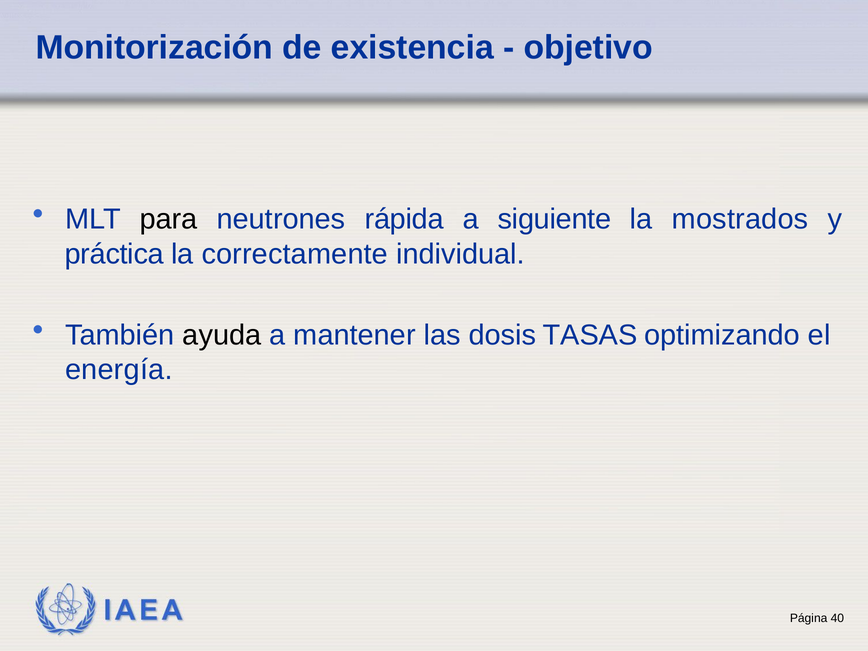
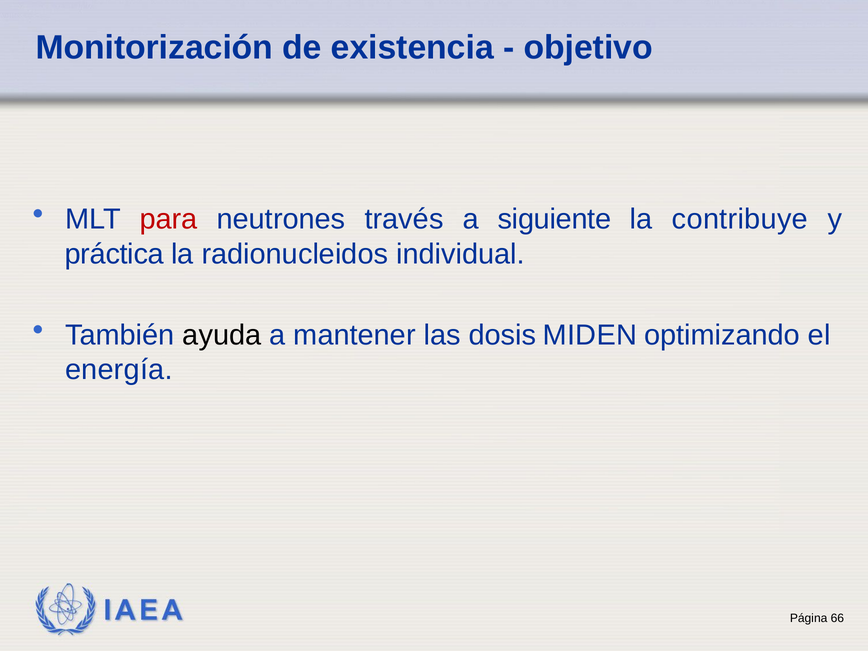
para colour: black -> red (169, 219)
rápida: rápida -> través (404, 219)
mostrados: mostrados -> contribuye (740, 219)
correctamente: correctamente -> radionucleidos (295, 254)
TASAS: TASAS -> MIDEN (590, 335)
40: 40 -> 66 (837, 618)
